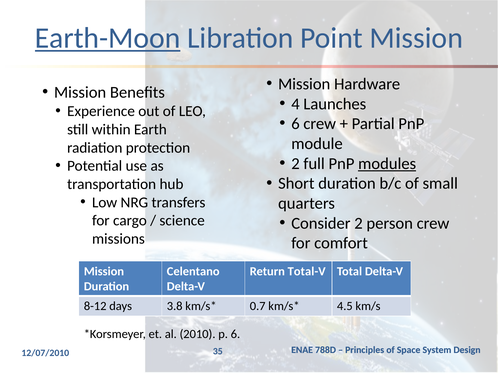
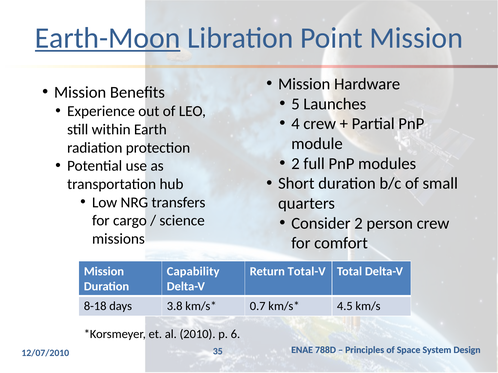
4: 4 -> 5 (295, 104)
6: 6 -> 4 (295, 124)
modules underline: present -> none (387, 164)
Celentano: Celentano -> Capability (193, 272)
8-12: 8-12 -> 8-18 (95, 307)
